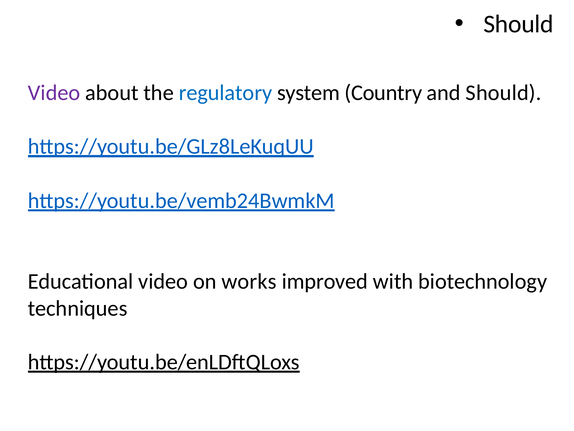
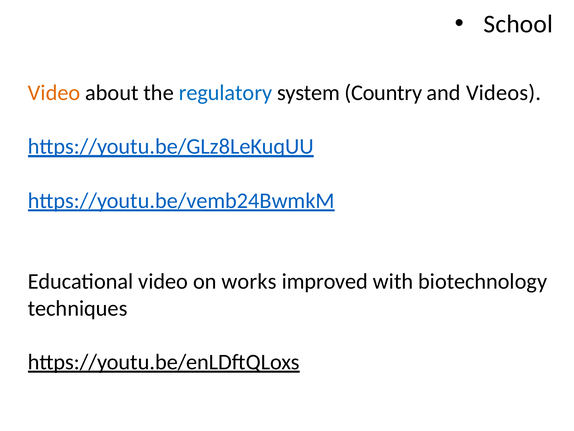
Should: Should -> School (518, 24)
Video colour: purple -> orange (54, 93)
and Should: Should -> Videos (504, 93)
